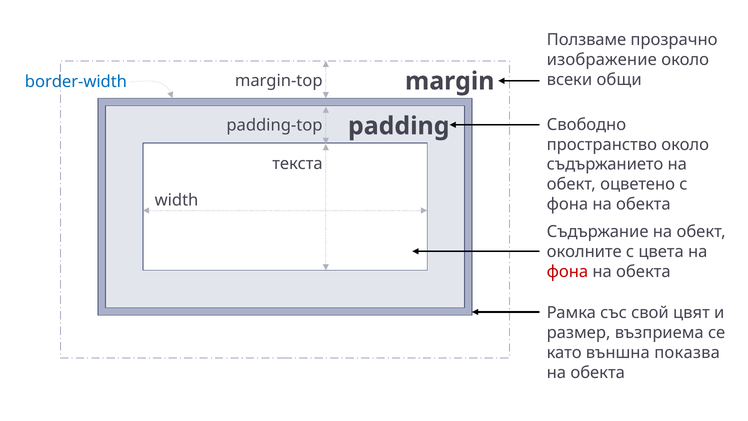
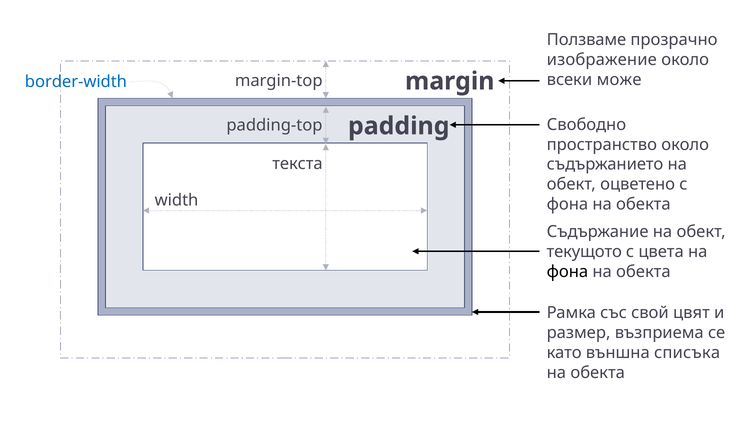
общи: общи -> може (619, 80)
околните: околните -> текущото (584, 251)
фона colour: red -> black (567, 271)
показва: показва -> списъка (687, 352)
